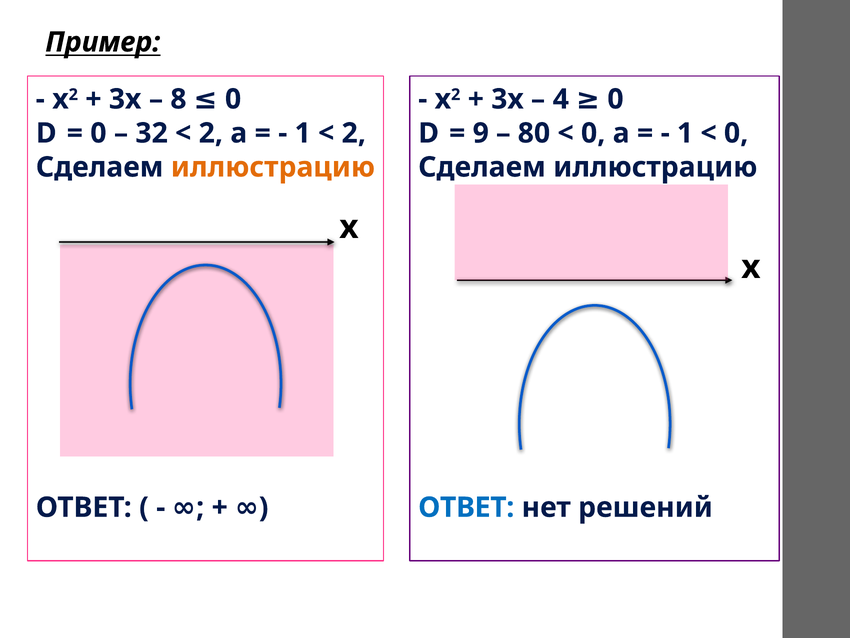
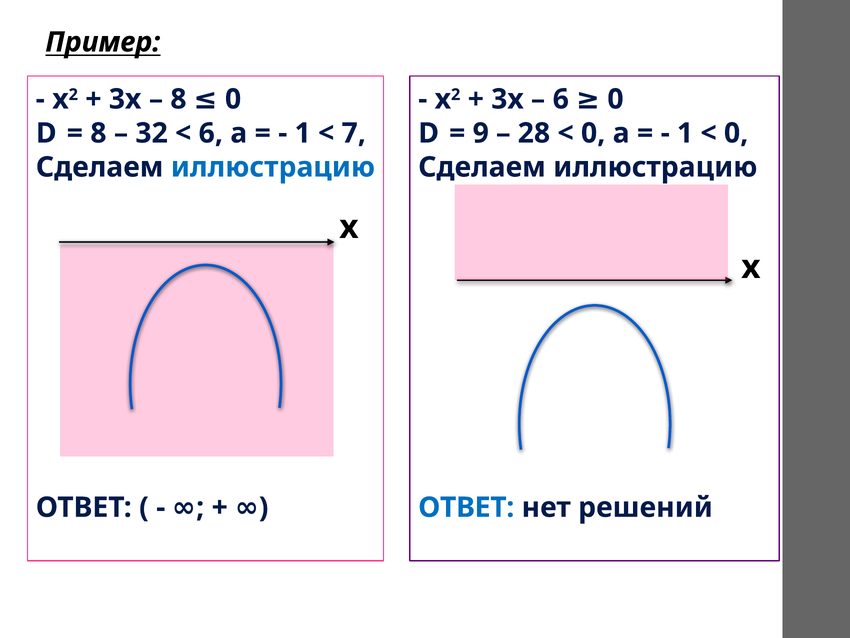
4: 4 -> 6 (561, 99)
0: 0 -> 8 (98, 133)
2: 2 -> 6 (211, 133)
2: 2 -> 7 (354, 133)
80: 80 -> 28 (534, 133)
иллюстрацию colour: orange -> blue (273, 167)
